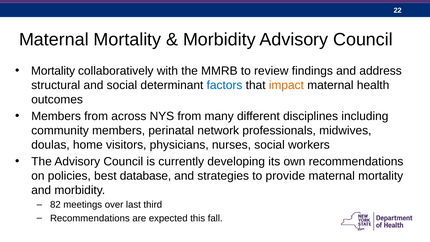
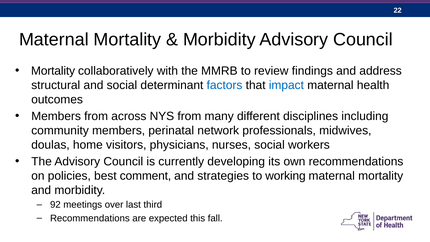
impact colour: orange -> blue (286, 85)
database: database -> comment (145, 176)
provide: provide -> working (285, 176)
82: 82 -> 92 (55, 205)
